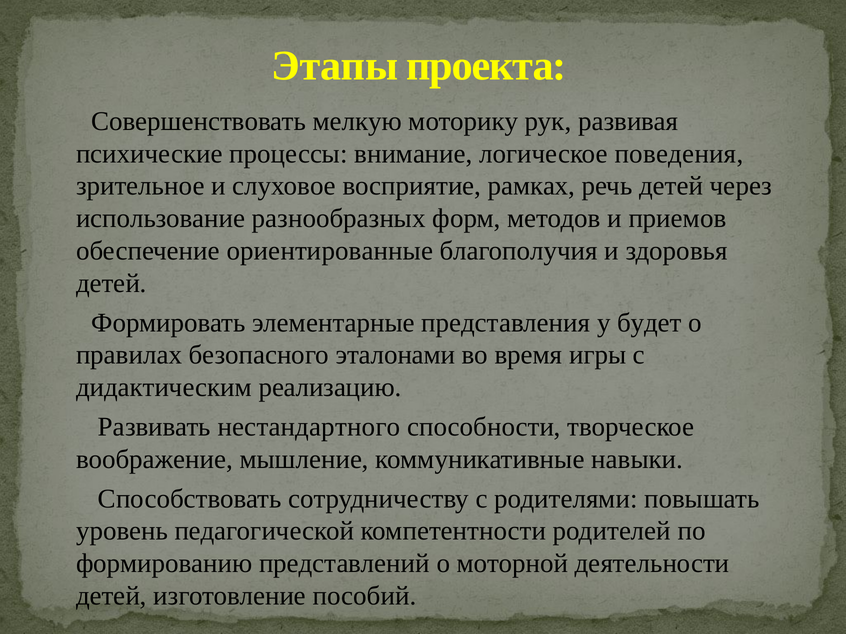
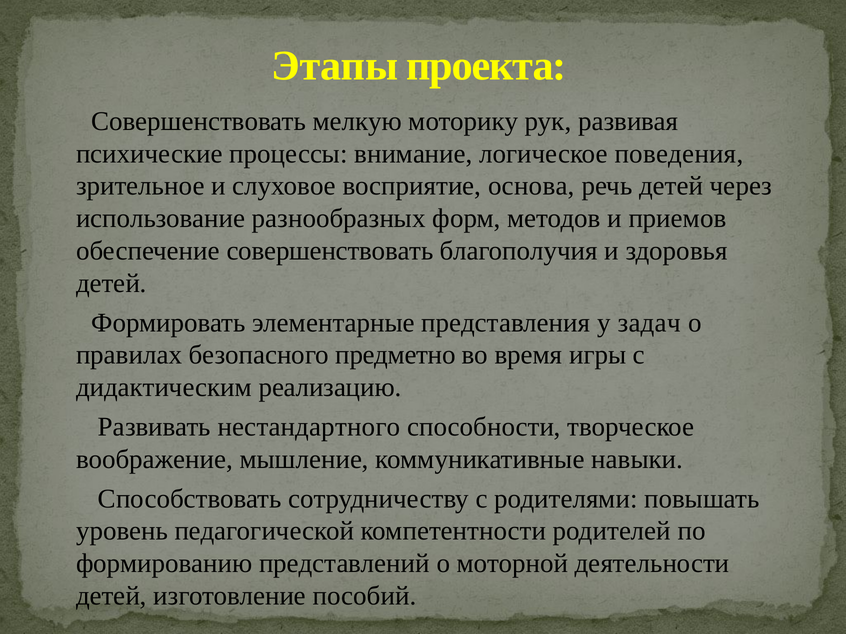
рамках: рамках -> основа (531, 186)
обеспечение ориентированные: ориентированные -> совершенствовать (330, 251)
будет: будет -> задач (649, 323)
эталонами: эталонами -> предметно (396, 355)
